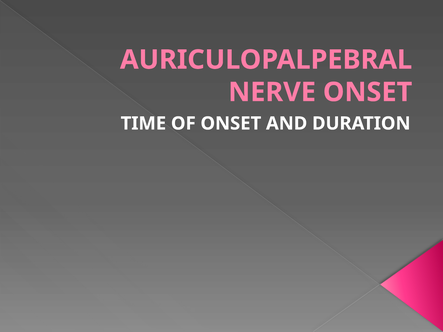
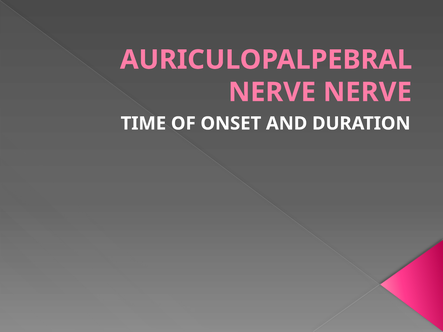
NERVE ONSET: ONSET -> NERVE (367, 92)
